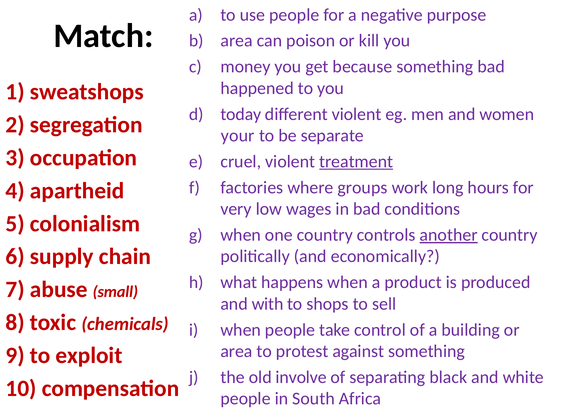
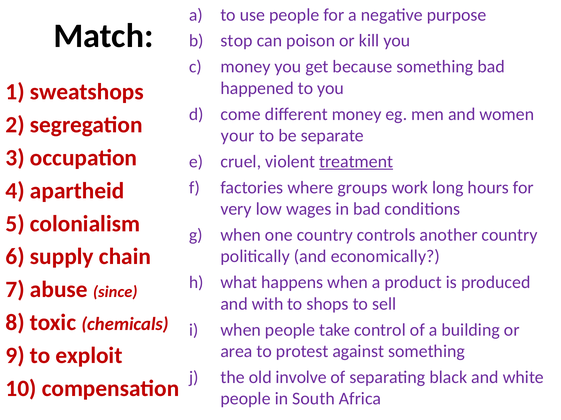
area: area -> stop (237, 41)
today: today -> come (241, 114)
different violent: violent -> money (357, 114)
another underline: present -> none (449, 235)
small: small -> since (115, 292)
